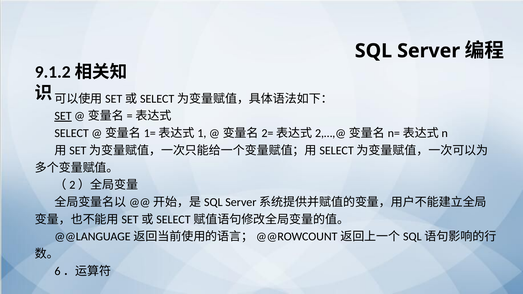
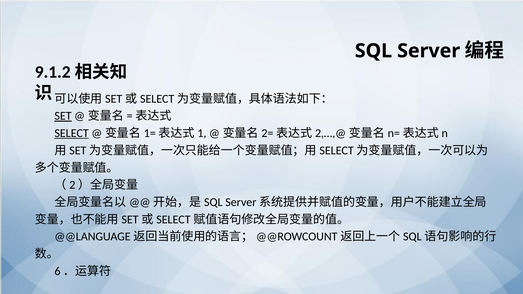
SELECT underline: none -> present (72, 133)
